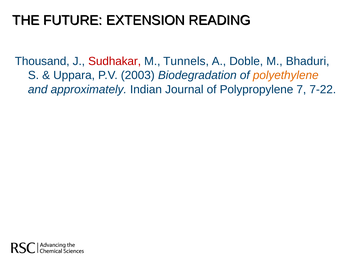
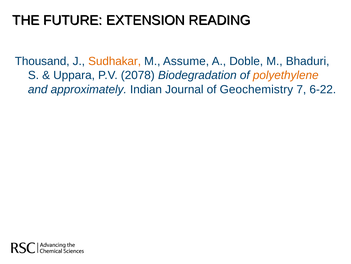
Sudhakar colour: red -> orange (115, 61)
Tunnels: Tunnels -> Assume (186, 61)
2003: 2003 -> 2078 (138, 75)
Polypropylene: Polypropylene -> Geochemistry (256, 89)
7-22: 7-22 -> 6-22 (323, 89)
